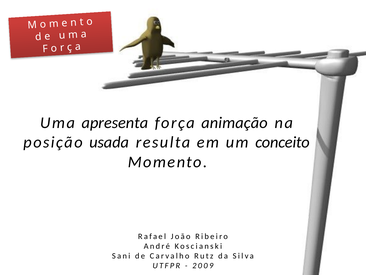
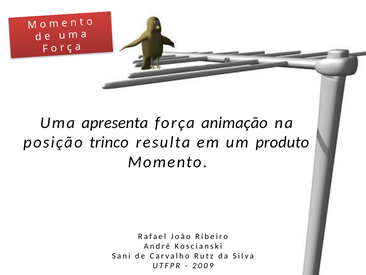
usada: usada -> trinco (109, 142)
conceito: conceito -> produto (282, 142)
